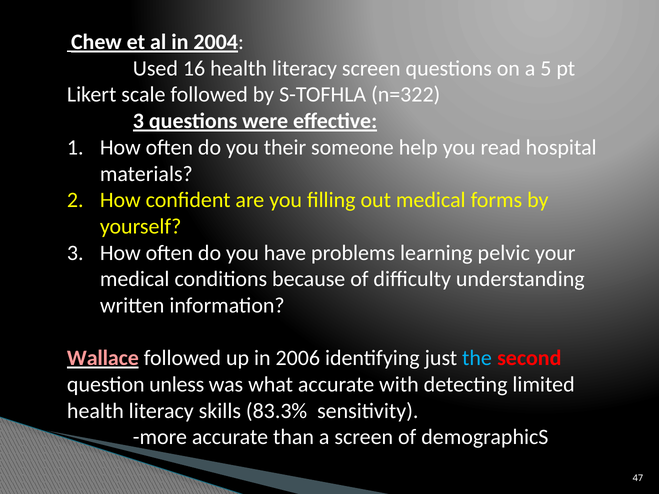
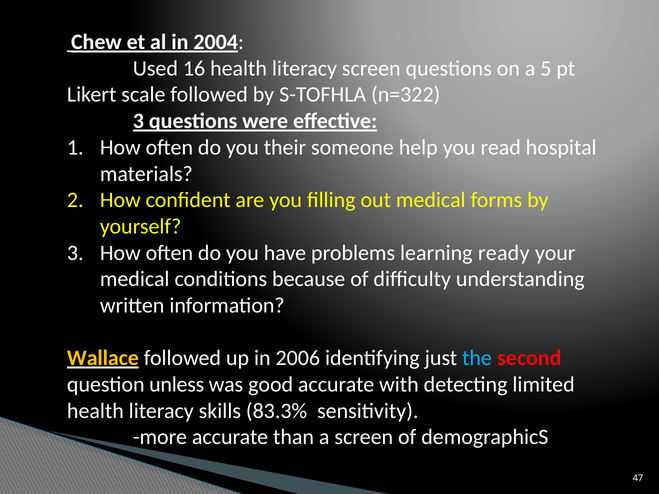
pelvic: pelvic -> ready (504, 253)
Wallace colour: pink -> yellow (103, 358)
what: what -> good (271, 385)
